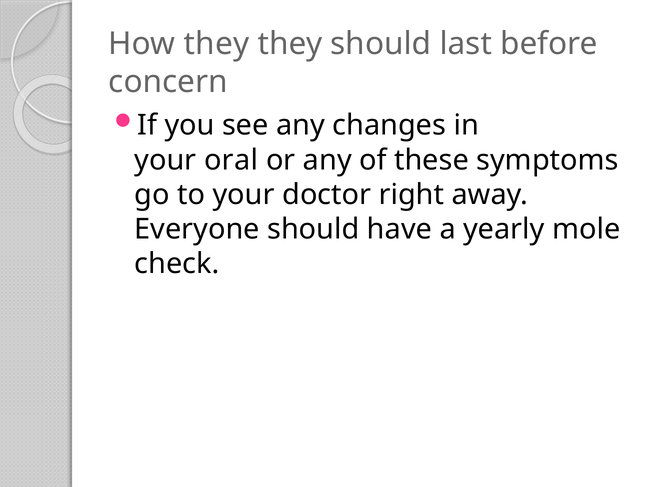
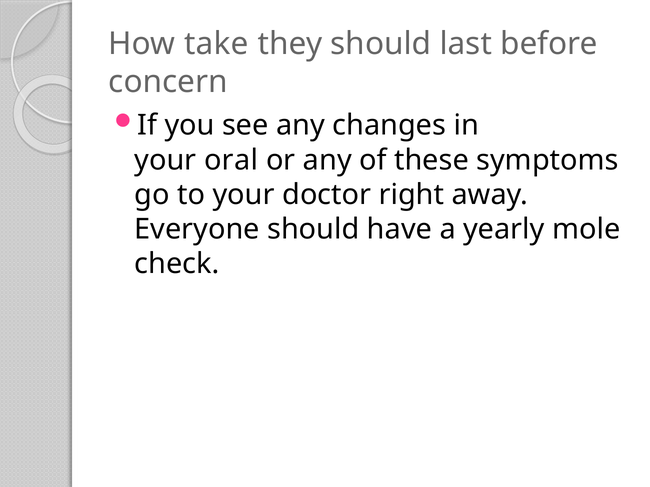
How they: they -> take (216, 44)
